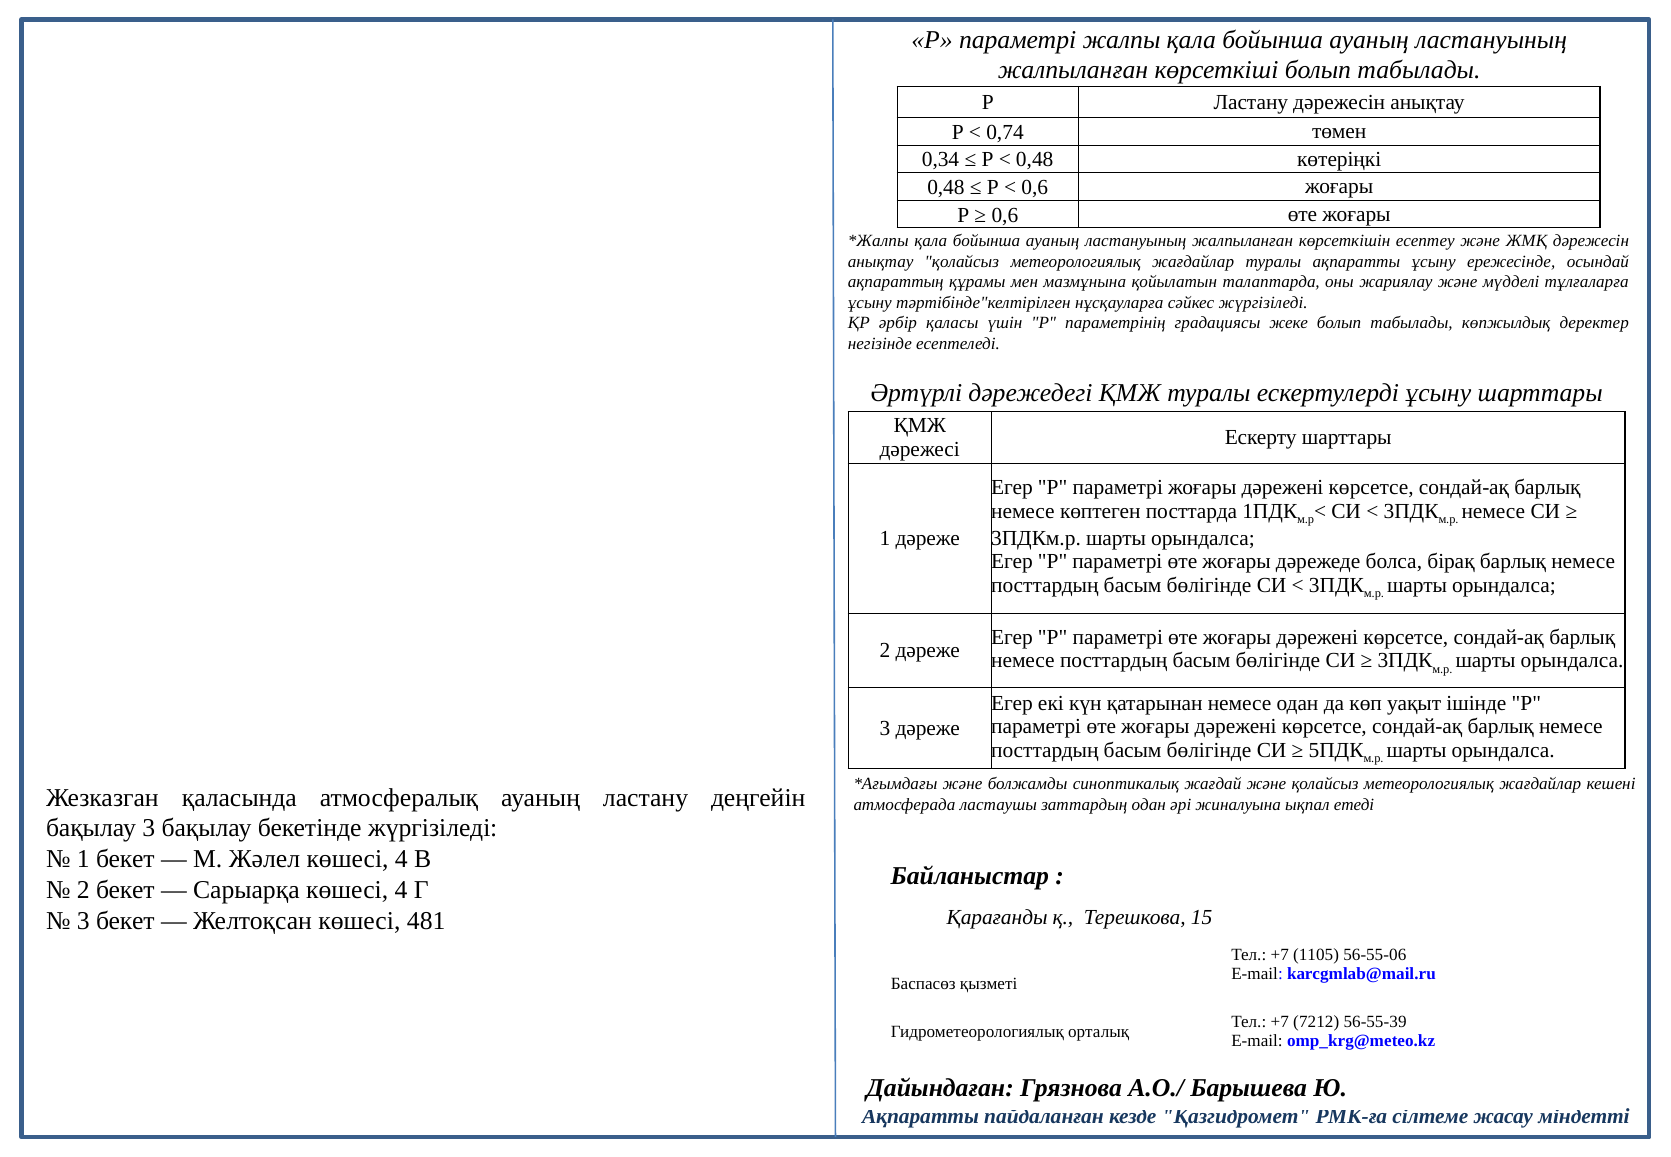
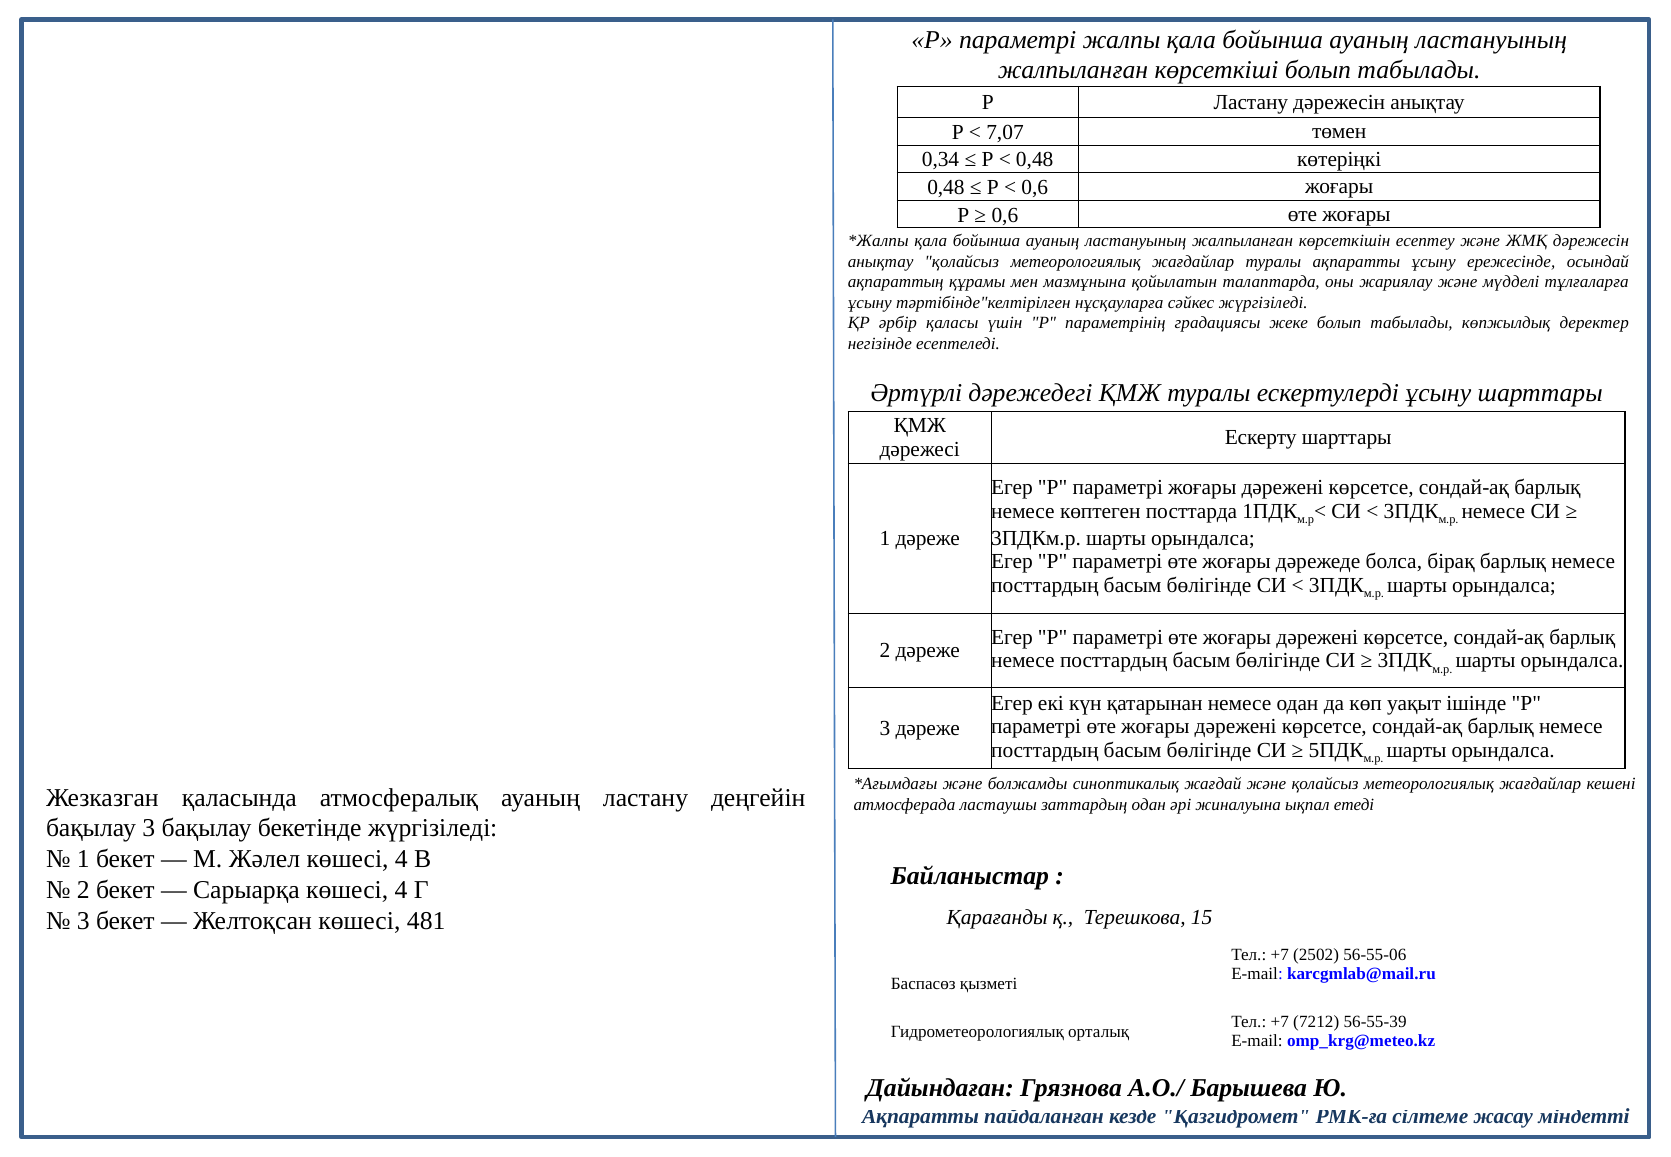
0,74: 0,74 -> 7,07 (1005, 132)
1105: 1105 -> 2502 (1316, 955)
